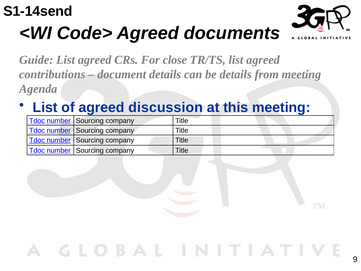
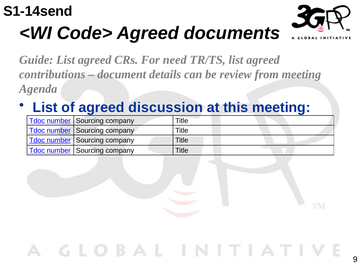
close: close -> need (175, 60)
be details: details -> review (236, 74)
